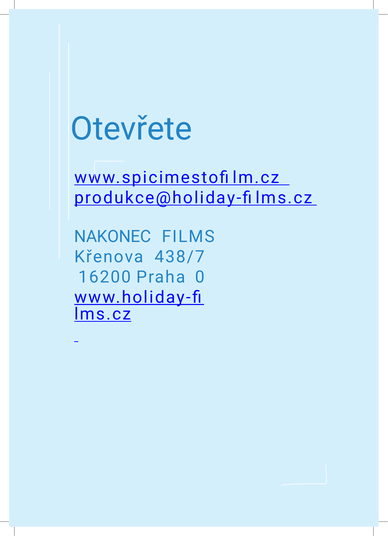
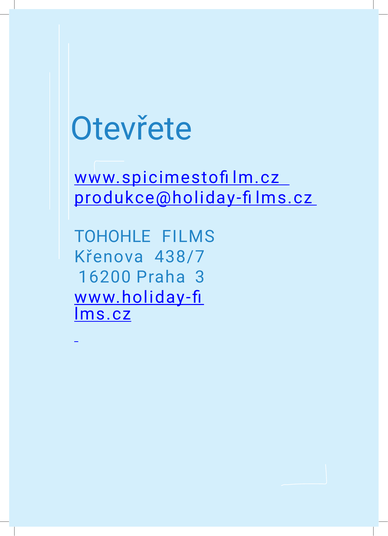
NAKONEC: NAKONEC -> TOHOHLE (113, 237)
0: 0 -> 3 (200, 277)
